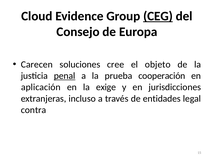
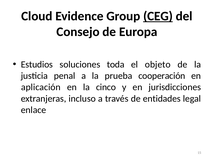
Carecen: Carecen -> Estudios (37, 65)
cree: cree -> toda (116, 65)
penal underline: present -> none (65, 76)
exige: exige -> cinco (106, 87)
contra: contra -> enlace (34, 110)
